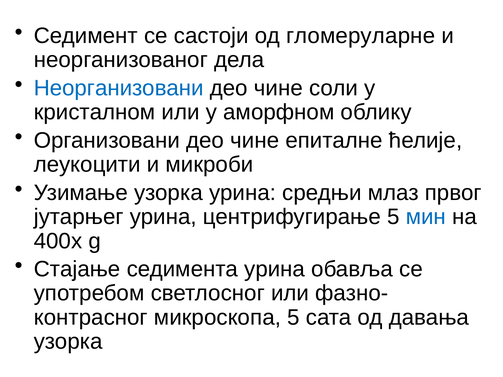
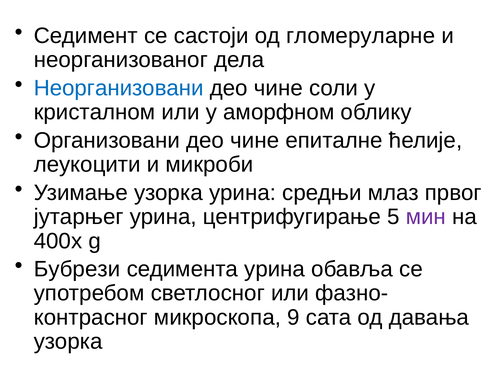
мин colour: blue -> purple (426, 217)
Стајање: Стајање -> Бубрези (77, 269)
микроскопа 5: 5 -> 9 (293, 318)
